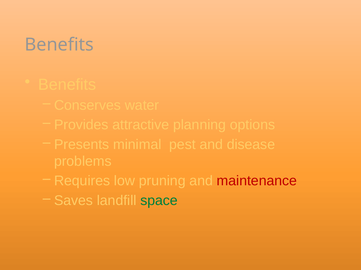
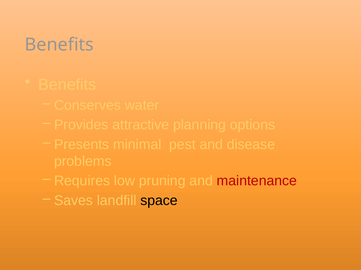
space colour: green -> black (159, 201)
